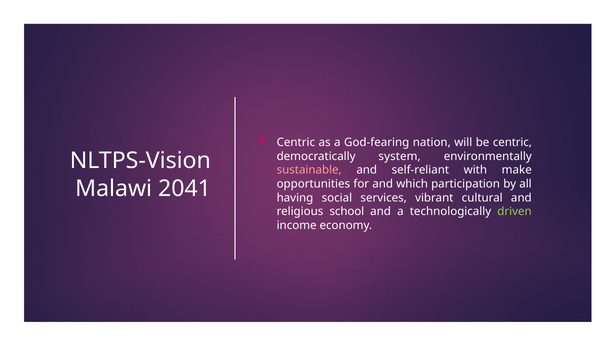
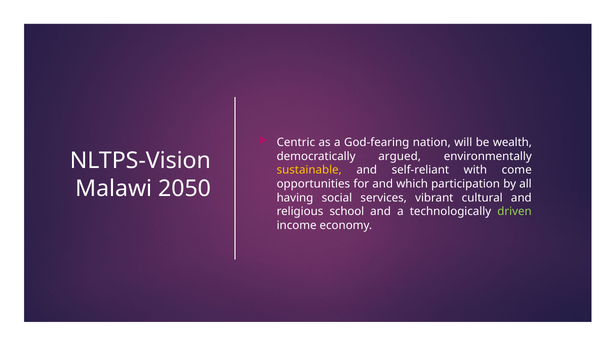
be centric: centric -> wealth (512, 143)
system: system -> argued (400, 156)
sustainable colour: pink -> yellow (309, 170)
make: make -> come (517, 170)
2041: 2041 -> 2050 (185, 189)
